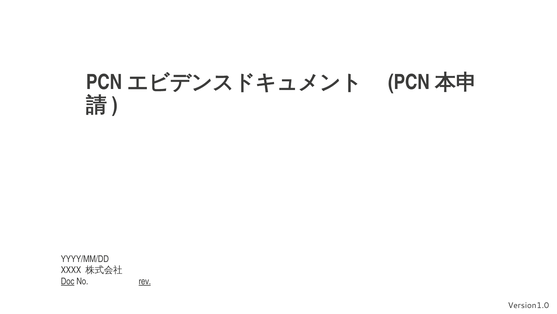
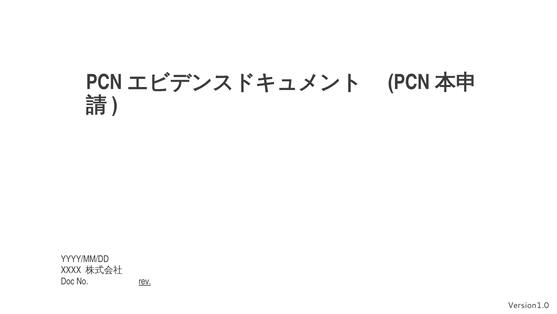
Doc underline: present -> none (68, 281)
